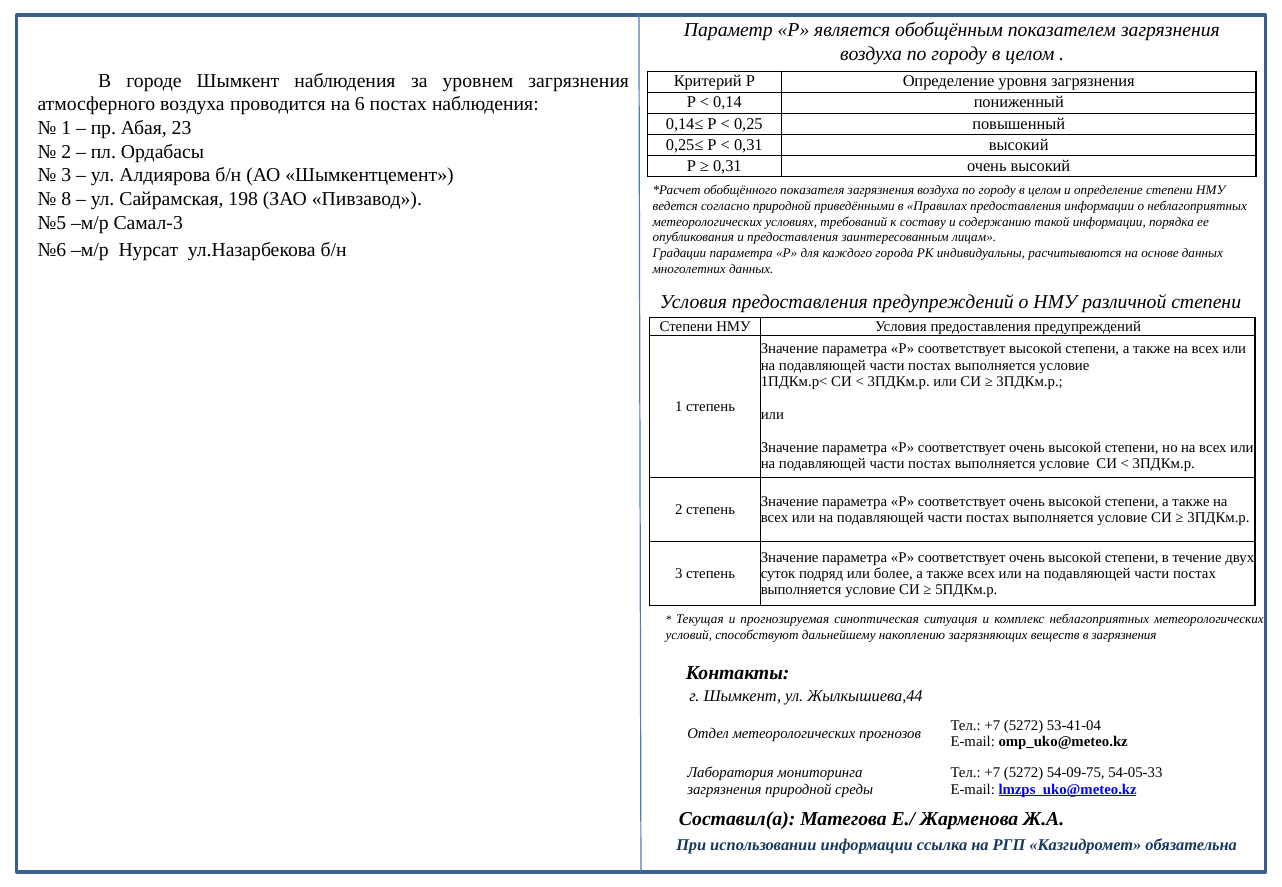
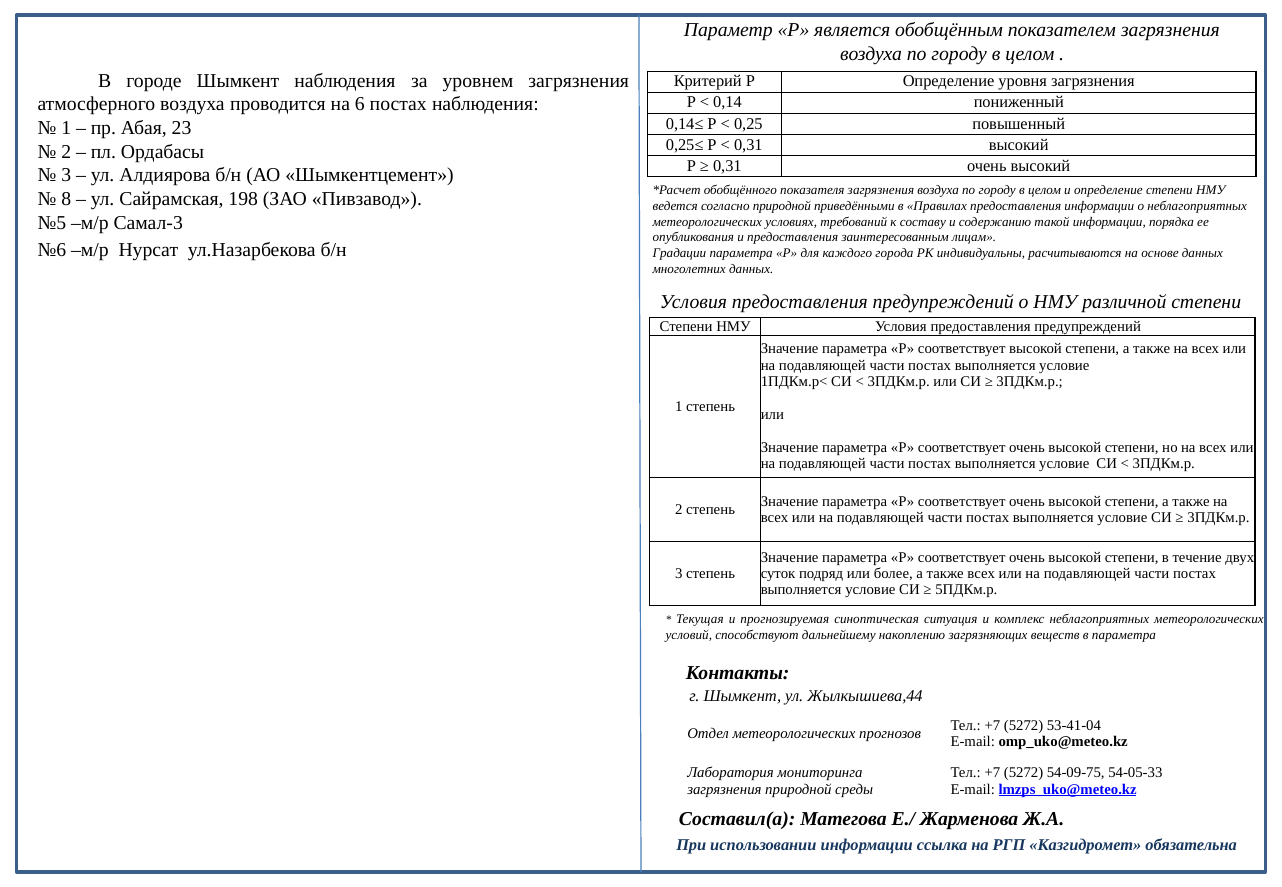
в загрязнения: загрязнения -> параметра (1124, 636)
